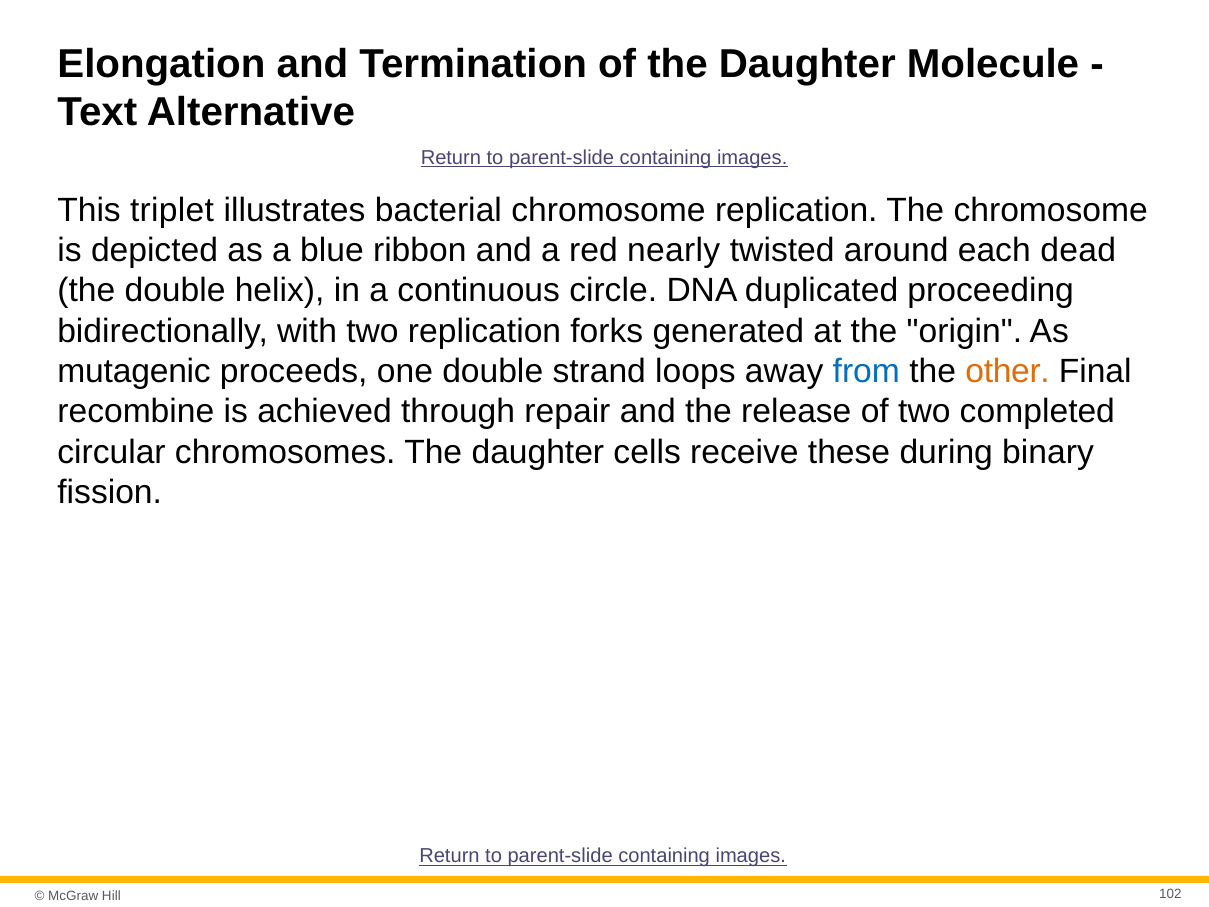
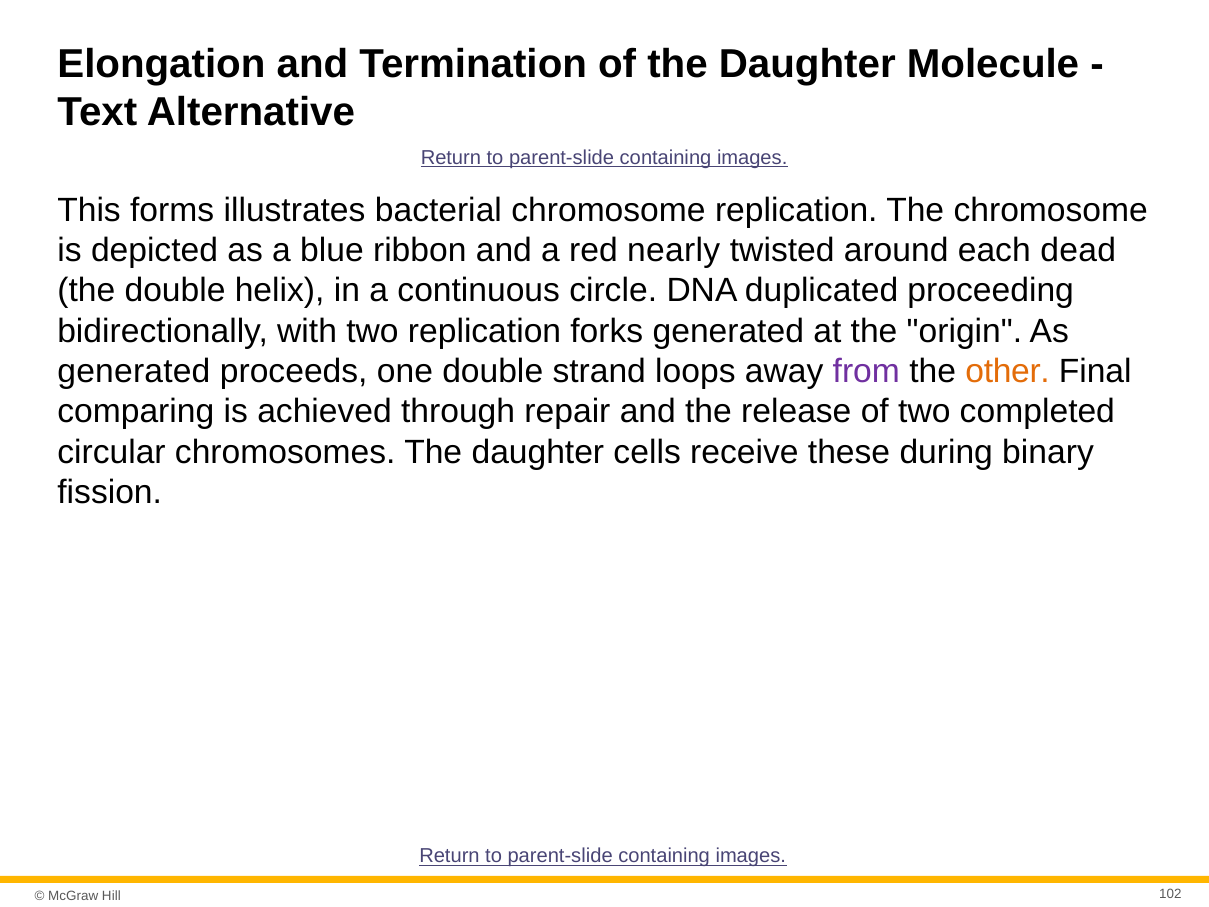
triplet: triplet -> forms (172, 210)
mutagenic: mutagenic -> generated (134, 371)
from colour: blue -> purple (866, 371)
recombine: recombine -> comparing (136, 411)
